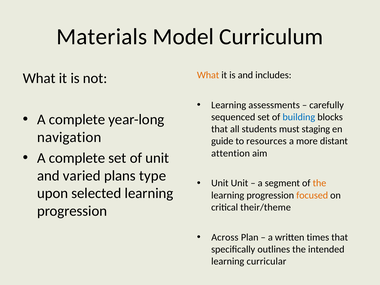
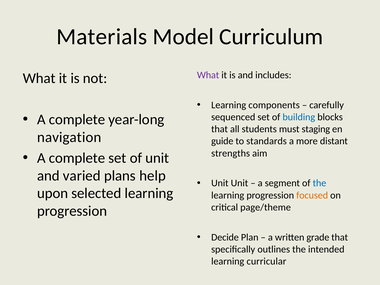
What colour: orange -> purple (208, 75)
assessments: assessments -> components (274, 105)
resources: resources -> standards (267, 141)
attention: attention -> strengths (231, 153)
type: type -> help (153, 176)
the colour: orange -> blue (319, 183)
their/theme: their/theme -> page/theme (266, 207)
Across: Across -> Decide (225, 237)
times: times -> grade (318, 237)
